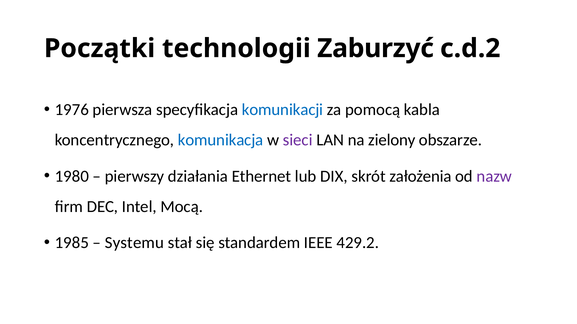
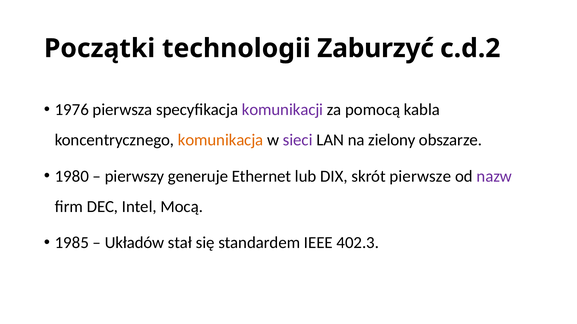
komunikacji colour: blue -> purple (283, 110)
komunikacja colour: blue -> orange (221, 140)
działania: działania -> generuje (198, 177)
założenia: założenia -> pierwsze (420, 177)
Systemu: Systemu -> Układów (135, 243)
429.2: 429.2 -> 402.3 (358, 243)
